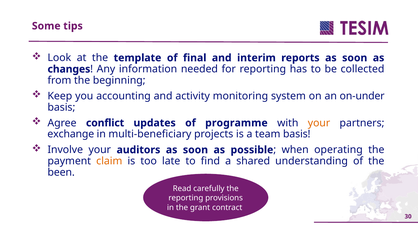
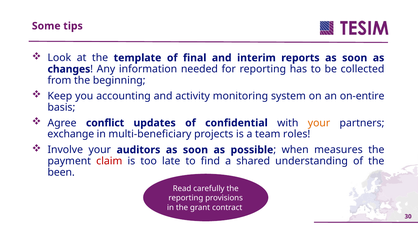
on-under: on-under -> on-entire (362, 96)
programme: programme -> confidential (236, 123)
team basis: basis -> roles (297, 134)
operating: operating -> measures (338, 150)
claim colour: orange -> red (109, 161)
